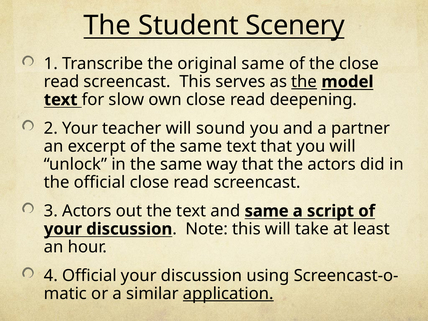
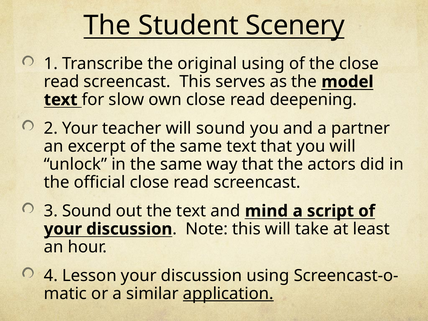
original same: same -> using (263, 64)
the underline: present -> none (304, 82)
3 Actors: Actors -> Sound (87, 211)
and same: same -> mind (266, 211)
4 Official: Official -> Lesson (89, 276)
